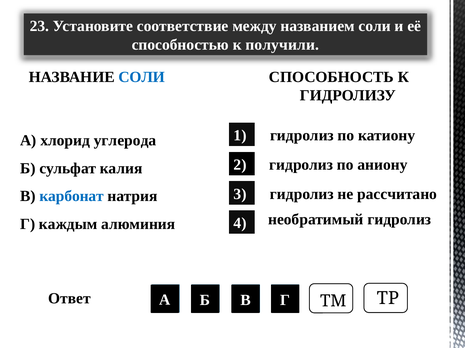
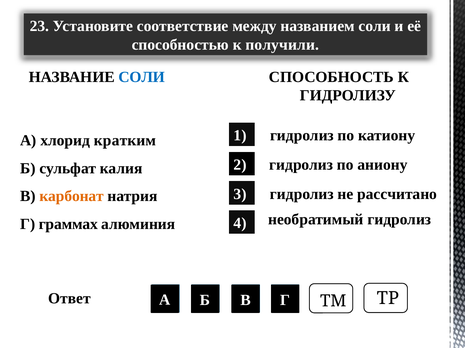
углерода: углерода -> кратким (125, 141)
карбонат colour: blue -> orange (72, 197)
каждым: каждым -> граммах (68, 224)
